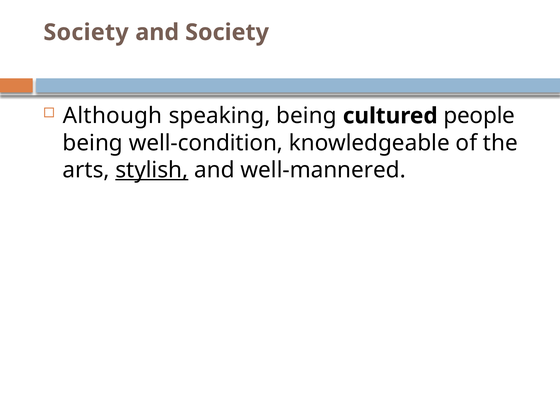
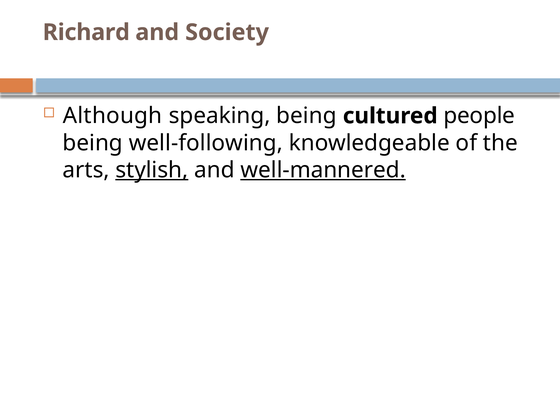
Society: Society -> Richard (86, 32)
well‐condition: well‐condition -> well‐following (206, 143)
well‐mannered underline: none -> present (323, 170)
